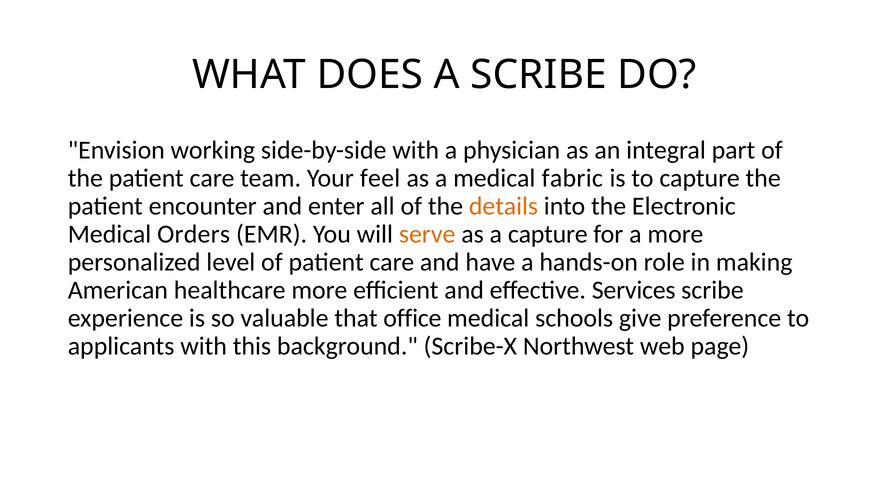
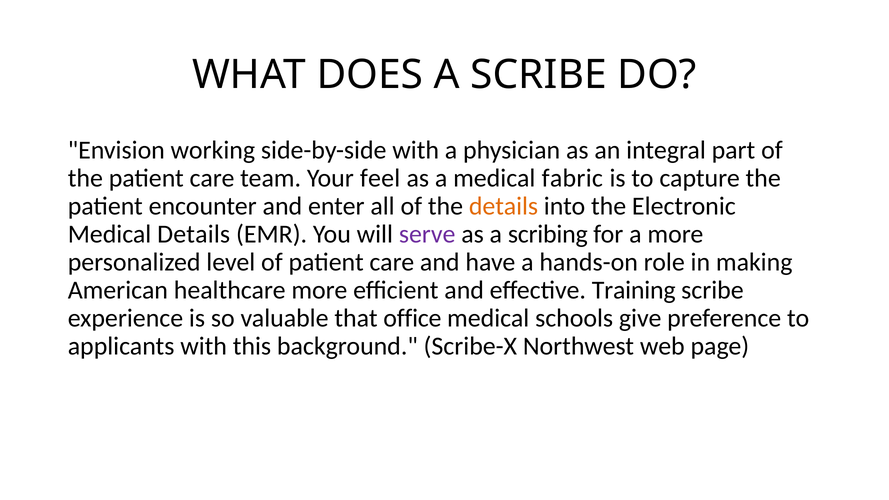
Medical Orders: Orders -> Details (194, 234)
serve colour: orange -> purple (427, 234)
a capture: capture -> scribing (548, 234)
Services: Services -> Training (634, 290)
